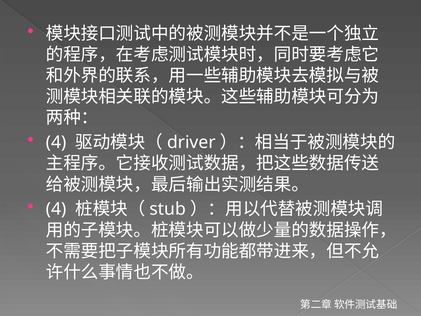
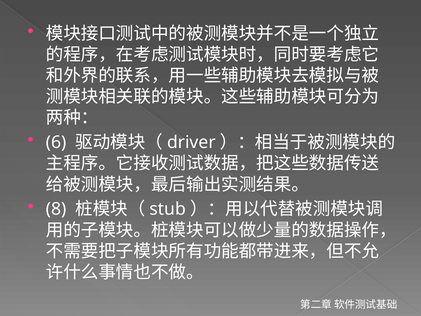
4: 4 -> 6 (56, 142)
4: 4 -> 8 (56, 209)
